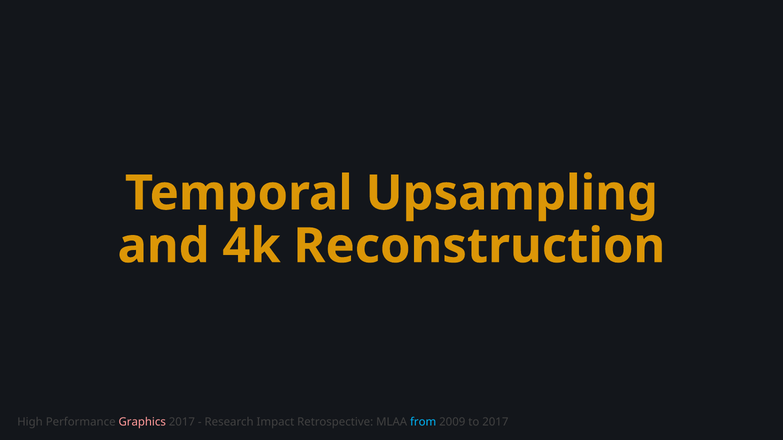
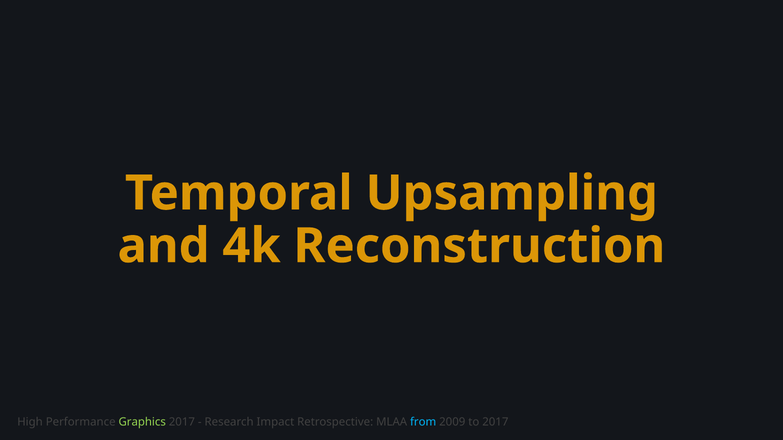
Graphics colour: pink -> light green (142, 422)
